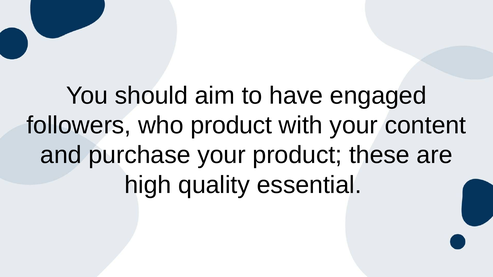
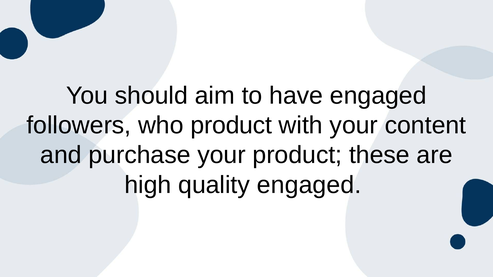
quality essential: essential -> engaged (309, 185)
